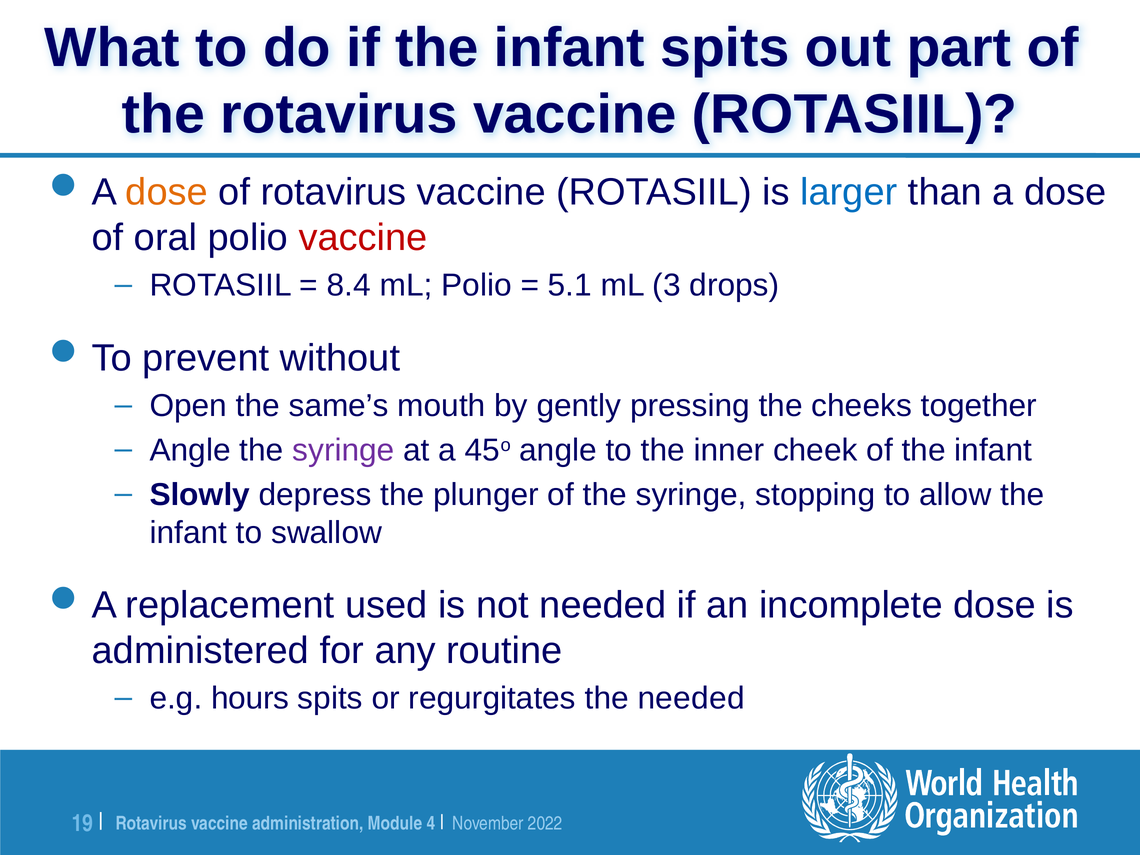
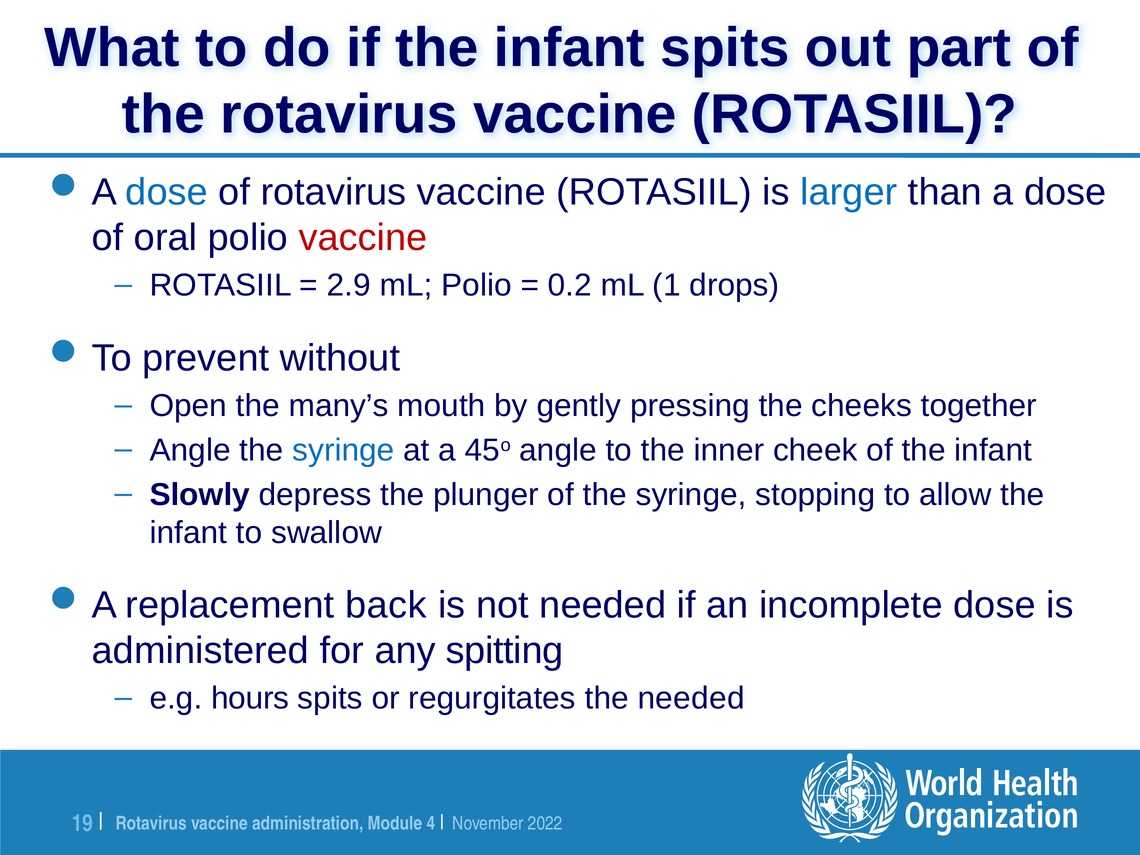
dose colour: orange -> blue (167, 192)
8.4: 8.4 -> 2.9 (349, 286)
5.1: 5.1 -> 0.2 (570, 286)
3: 3 -> 1 (667, 286)
same’s: same’s -> many’s (339, 406)
syringe colour: purple -> blue (343, 450)
used: used -> back (386, 605)
routine: routine -> spitting (505, 651)
